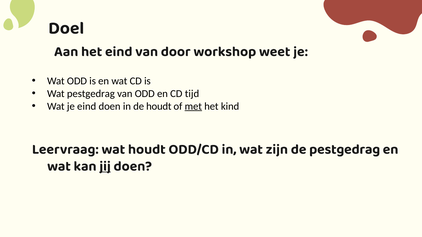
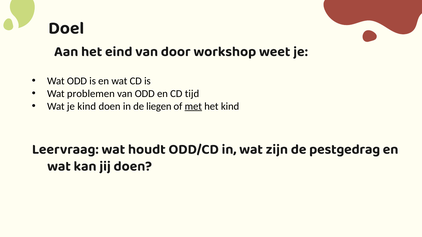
Wat pestgedrag: pestgedrag -> problemen (91, 94)
je eind: eind -> kind (87, 106)
de houdt: houdt -> liegen (159, 106)
jij underline: present -> none (105, 166)
